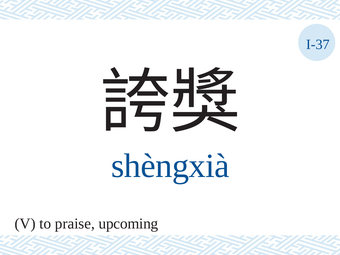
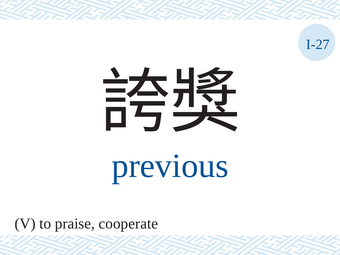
I-37: I-37 -> I-27 (318, 45)
shèngxià: shèngxià -> previous (170, 166)
upcoming: upcoming -> cooperate (128, 224)
